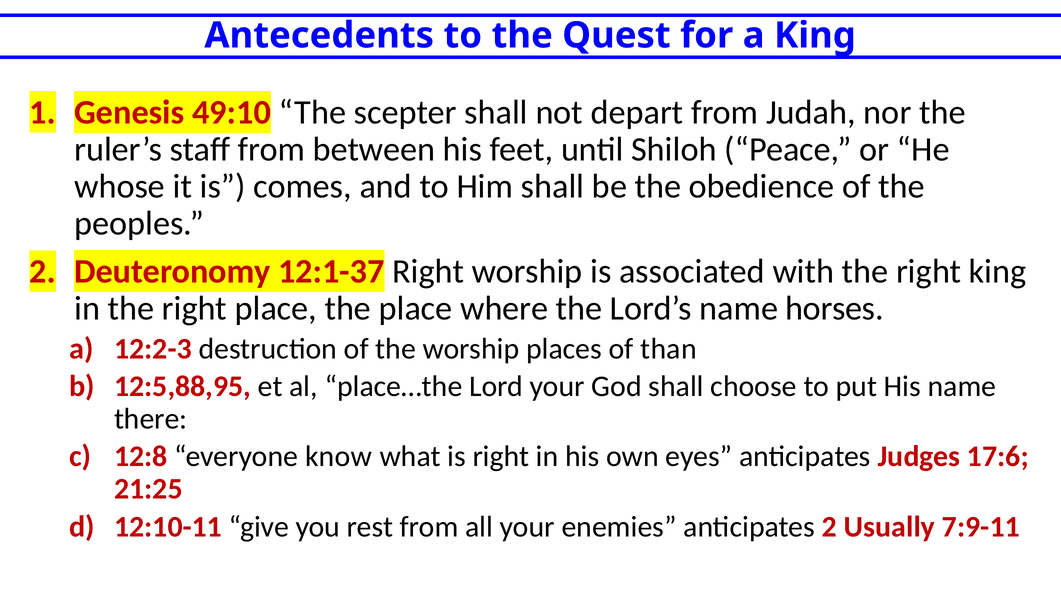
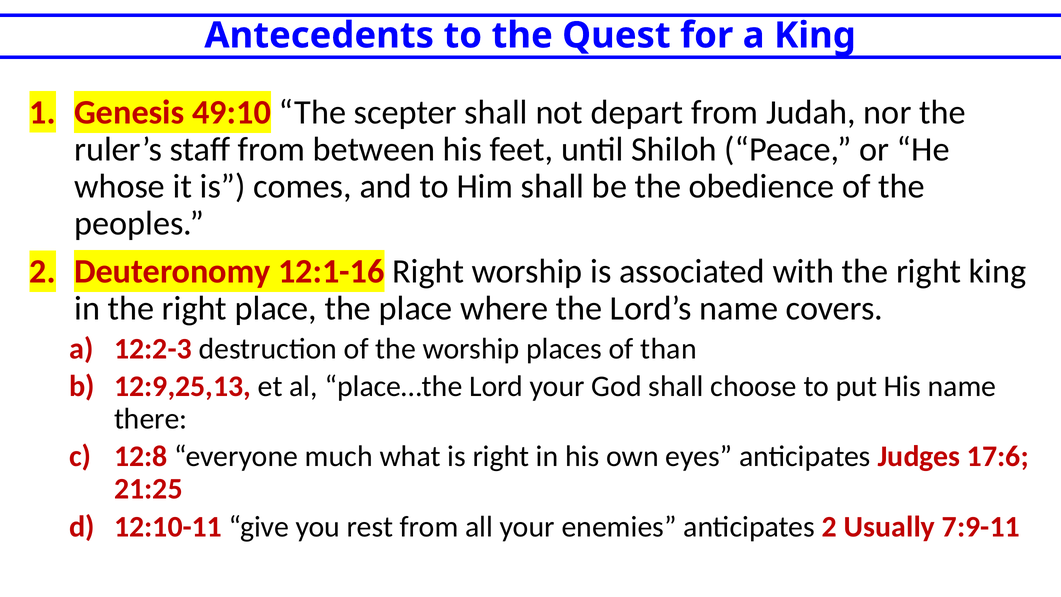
12:1-37: 12:1-37 -> 12:1-16 (331, 271)
horses: horses -> covers (834, 308)
12:5,88,95: 12:5,88,95 -> 12:9,25,13 (182, 386)
know: know -> much (339, 456)
